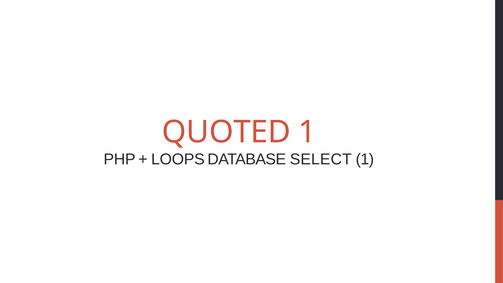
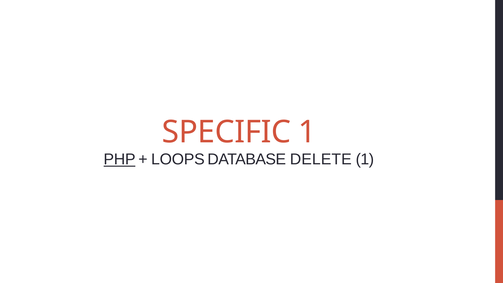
QUOTED: QUOTED -> SPECIFIC (226, 132)
PHP underline: none -> present (120, 159)
SELECT: SELECT -> DELETE (321, 159)
